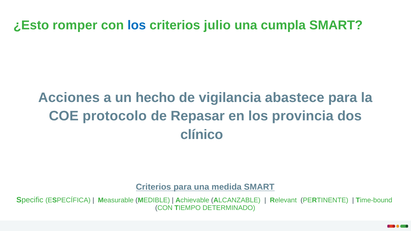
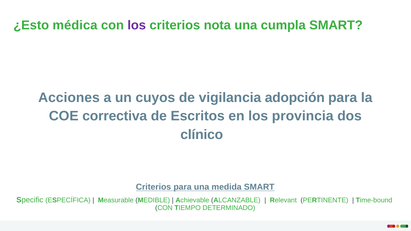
romper: romper -> médica (75, 25)
los colour: blue -> purple (137, 25)
julio: julio -> nota (217, 25)
hecho: hecho -> cuyos (155, 98)
abastece: abastece -> adopción (295, 98)
protocolo: protocolo -> correctiva (115, 116)
Repasar: Repasar -> Escritos (198, 116)
